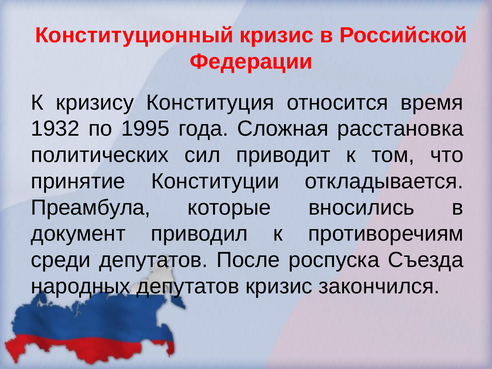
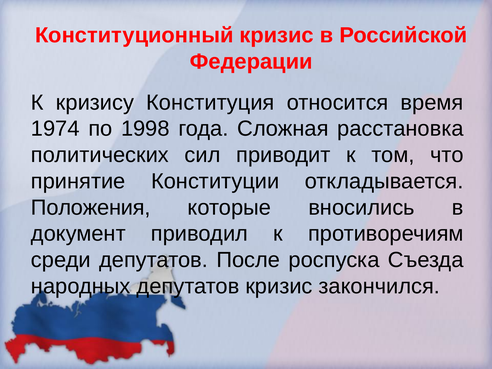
1932: 1932 -> 1974 (55, 129)
1995: 1995 -> 1998 (145, 129)
Преамбула: Преамбула -> Положения (91, 208)
